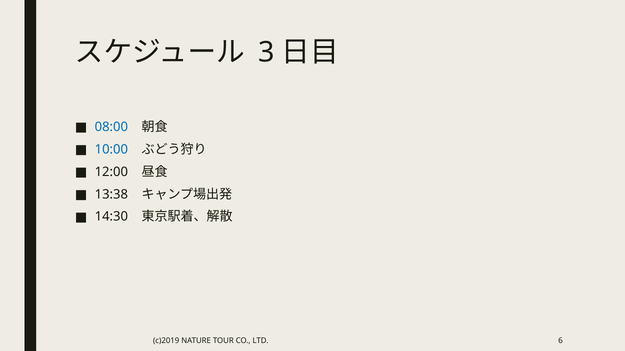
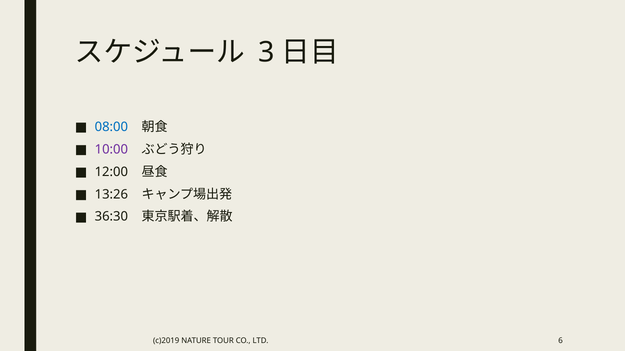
10:00 colour: blue -> purple (111, 150)
13:38: 13:38 -> 13:26 (111, 195)
14:30: 14:30 -> 36:30 (111, 217)
